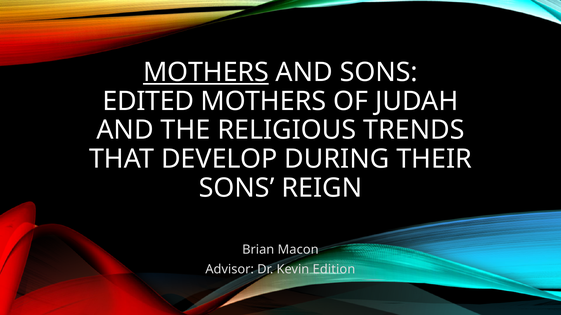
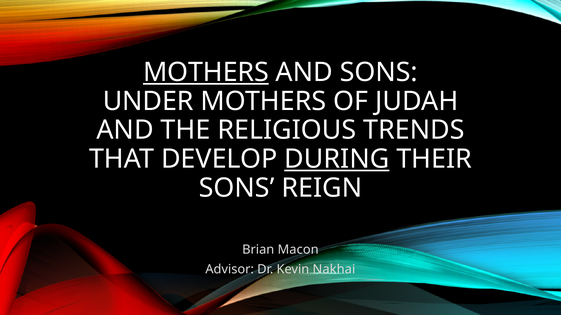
EDITED: EDITED -> UNDER (148, 101)
DURING underline: none -> present (337, 159)
Edition: Edition -> Nakhai (334, 270)
